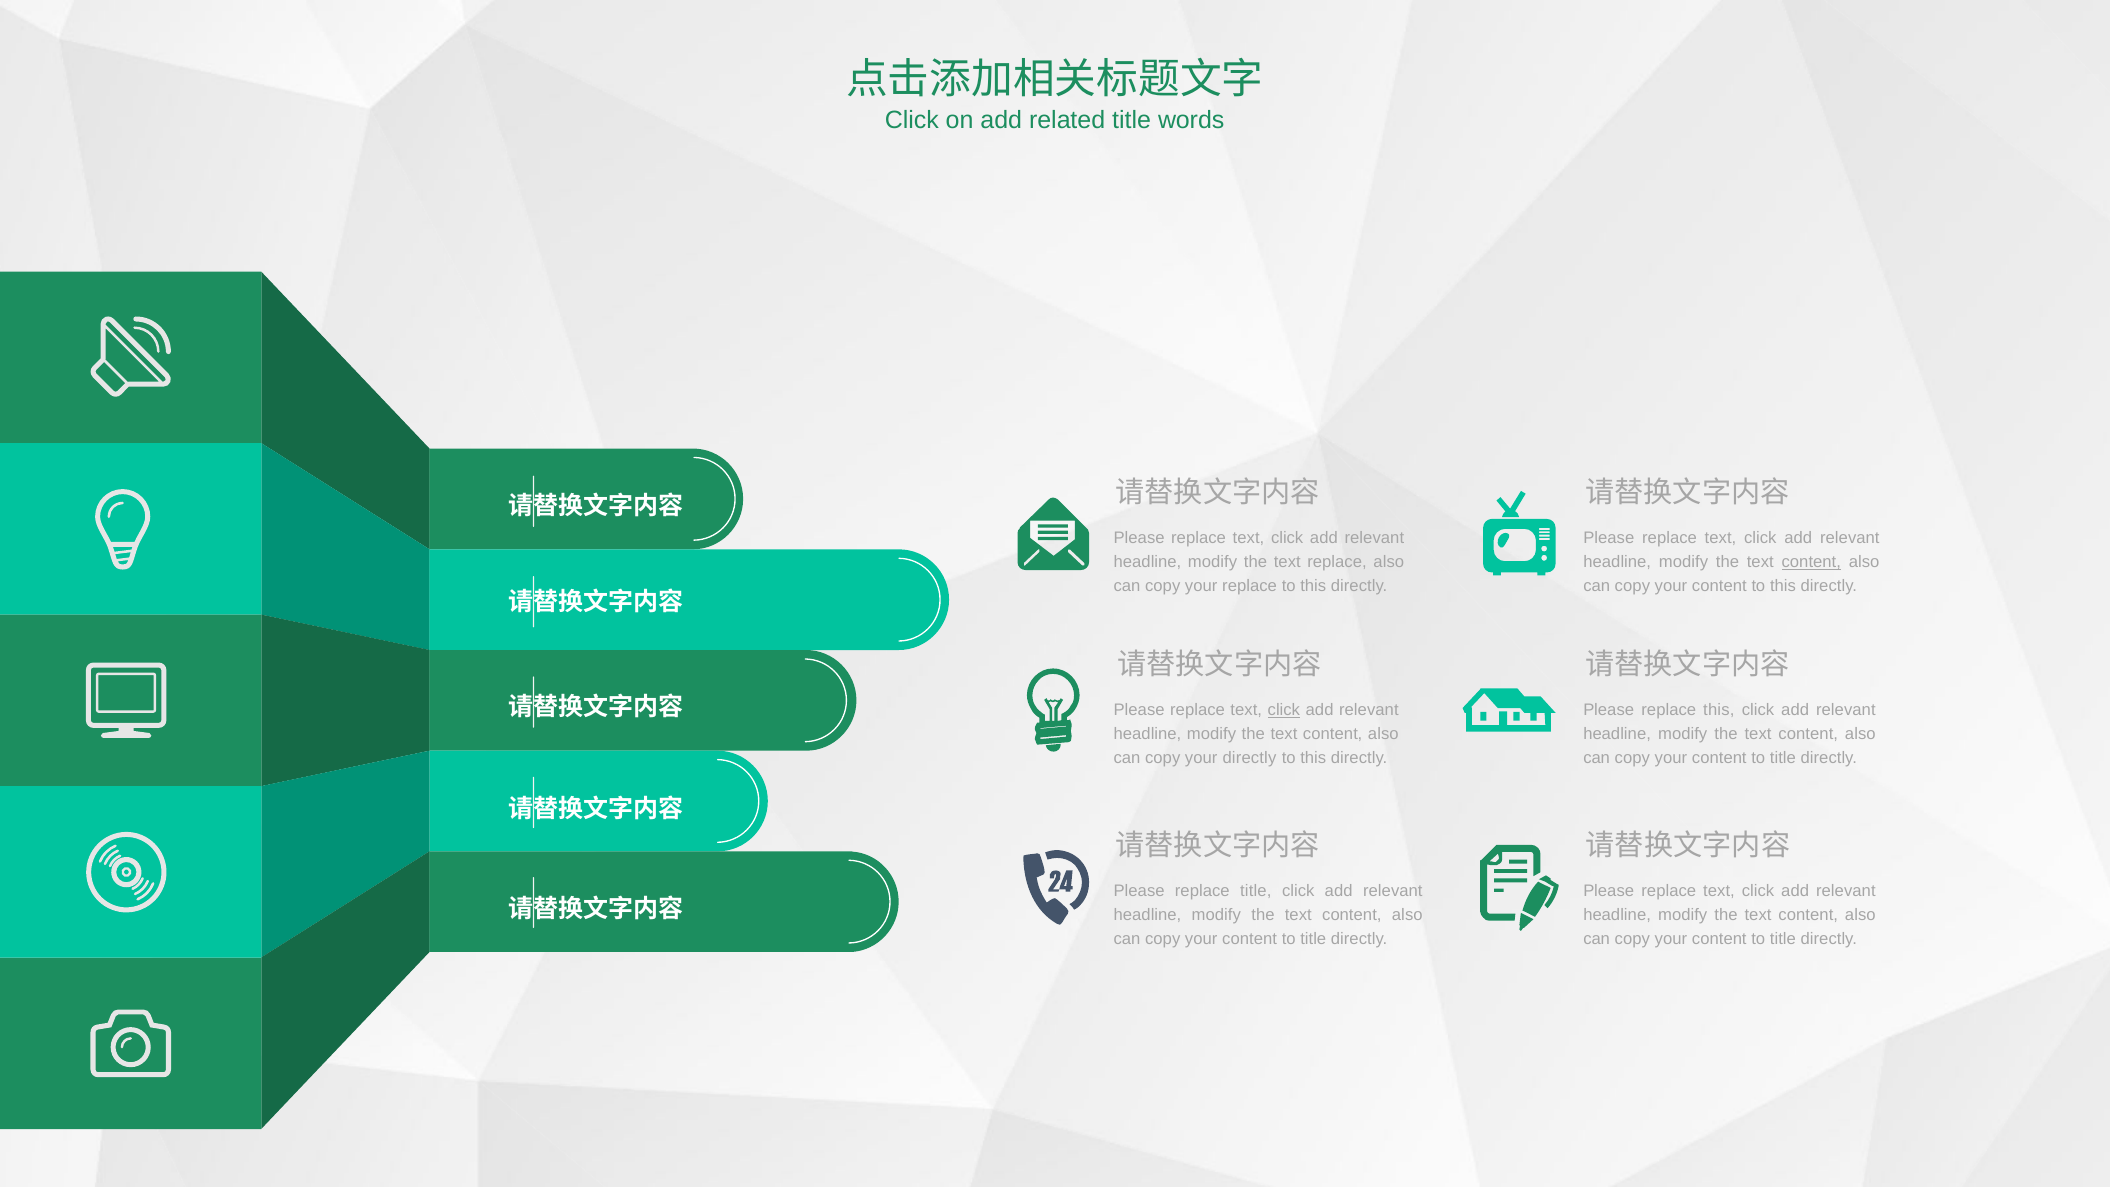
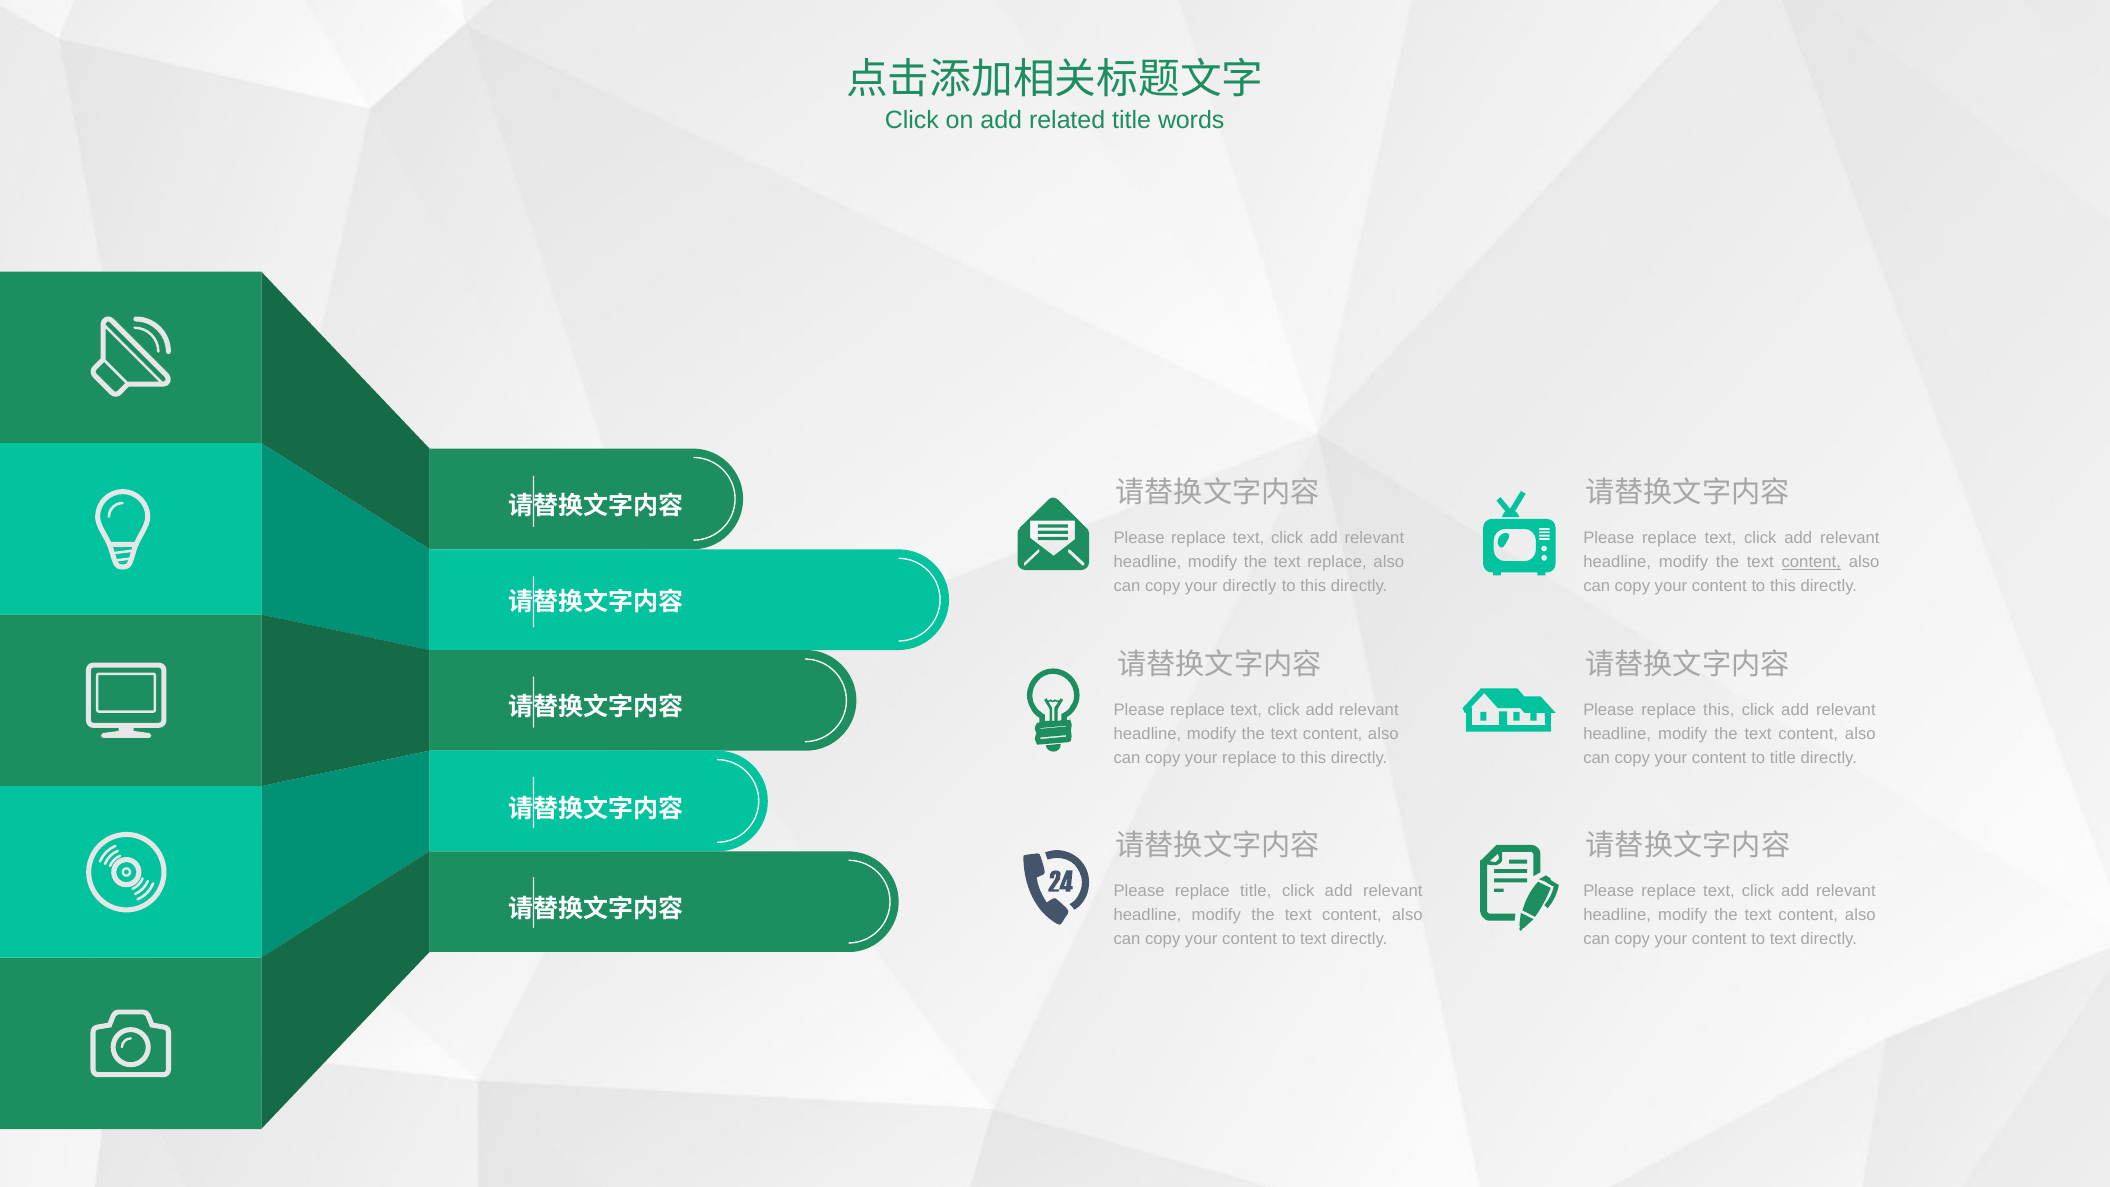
your replace: replace -> directly (1249, 586)
click underline: present -> none (1284, 710)
your directly: directly -> replace (1250, 758)
title: title -> text (1313, 939)
title: title -> text (1783, 939)
